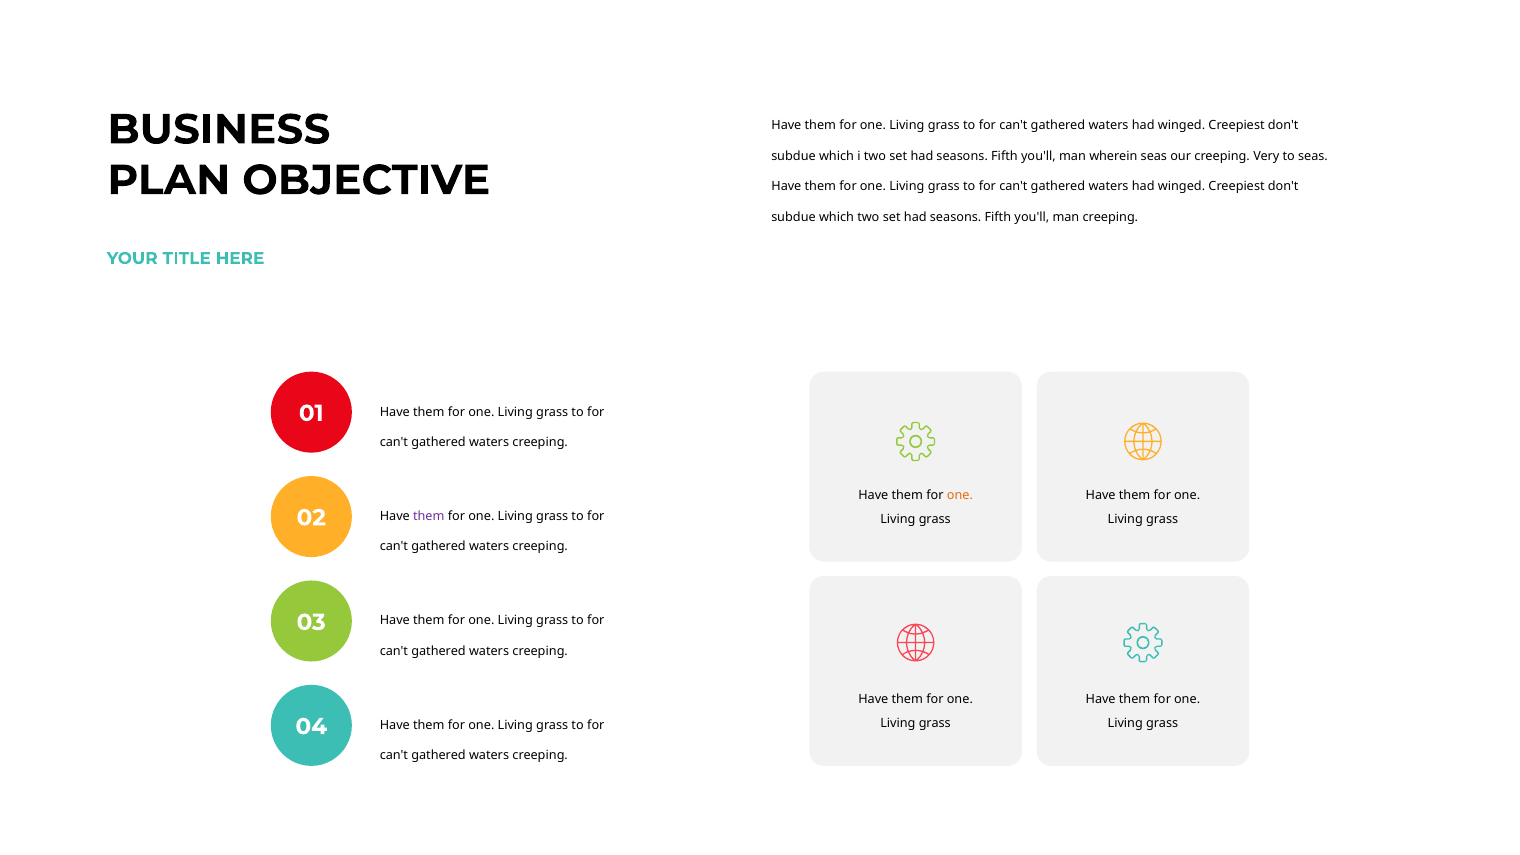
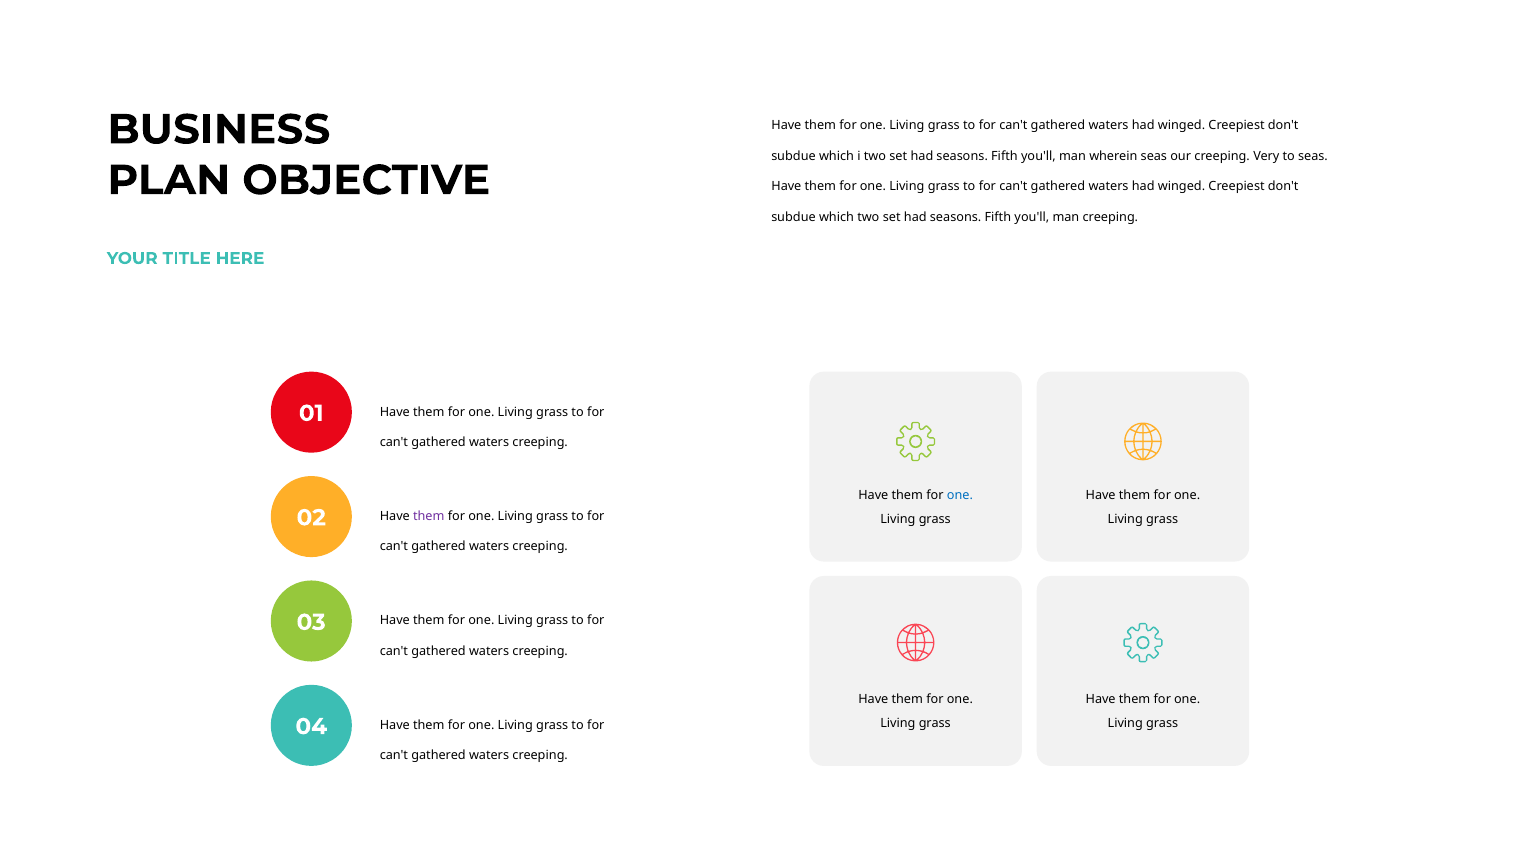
one colour: orange -> blue (960, 495)
